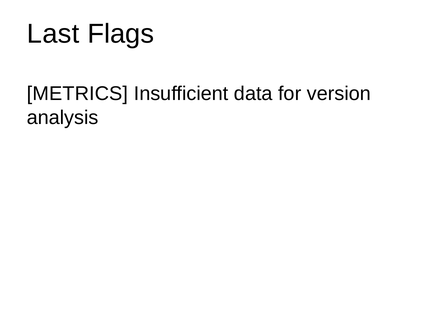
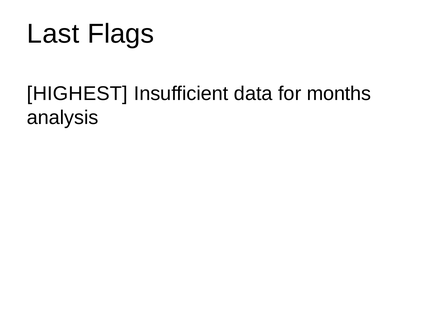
METRICS: METRICS -> HIGHEST (77, 94)
version: version -> months (339, 94)
